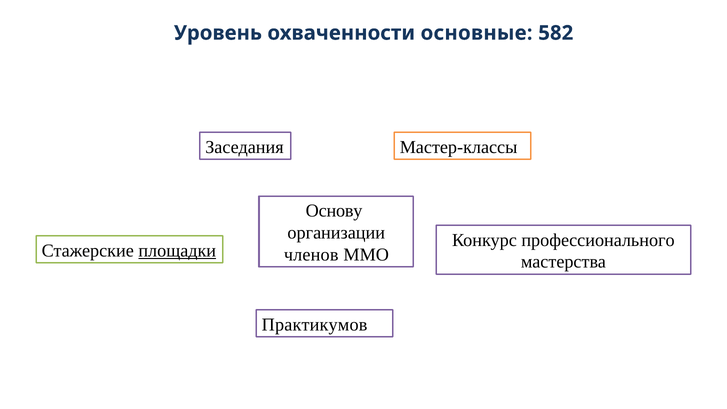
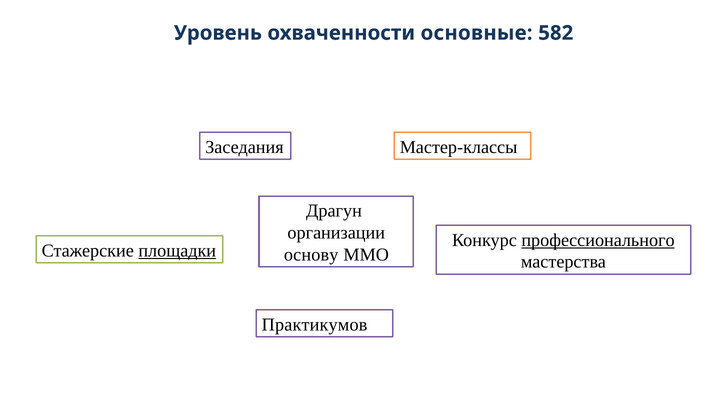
Основу: Основу -> Драгун (334, 211)
профессионального underline: none -> present (598, 240)
членов: членов -> основу (311, 255)
